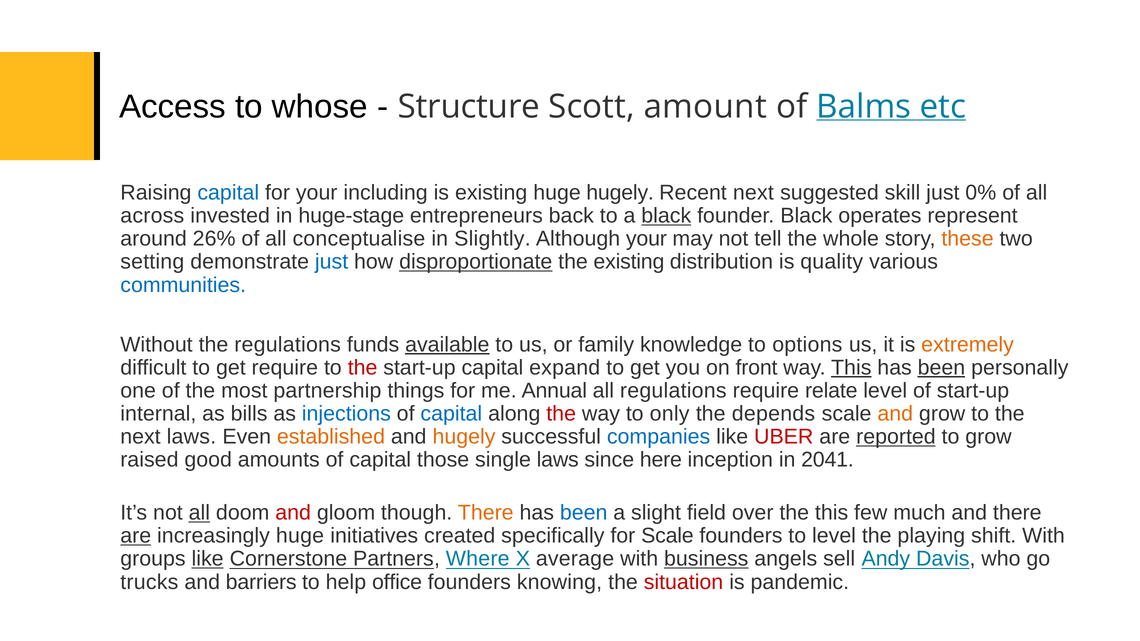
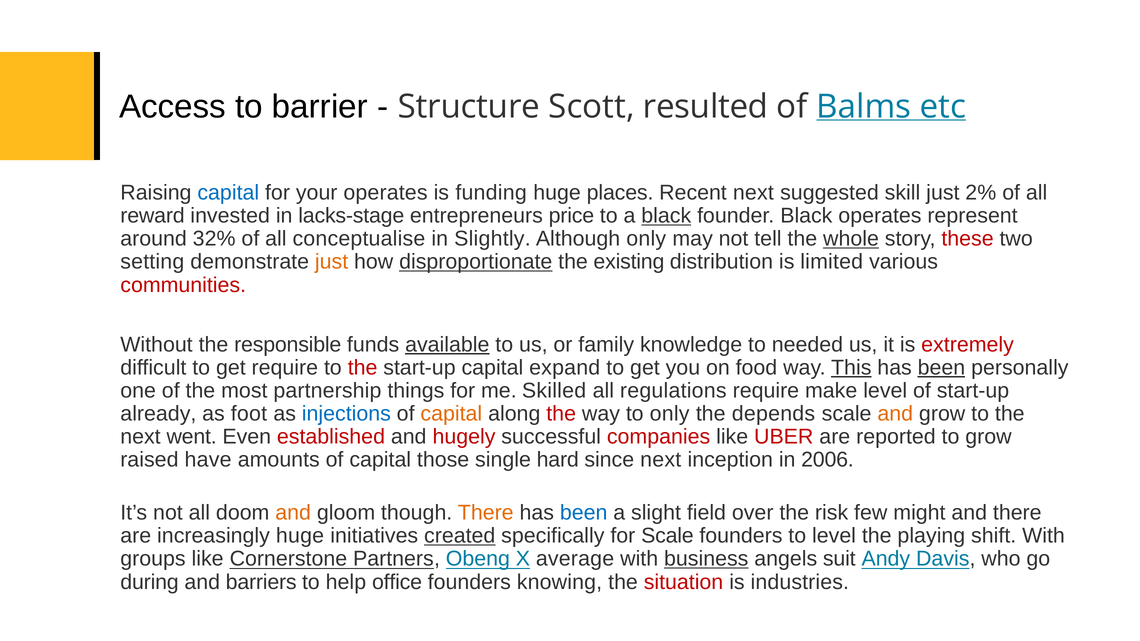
whose: whose -> barrier (320, 107)
amount: amount -> resulted (706, 107)
your including: including -> operates (385, 193)
is existing: existing -> funding (491, 193)
huge hugely: hugely -> places (620, 193)
0%: 0% -> 2% (981, 193)
across: across -> reward (153, 216)
huge-stage: huge-stage -> lacks-stage (351, 216)
back: back -> price (571, 216)
26%: 26% -> 32% (214, 239)
Although your: your -> only (646, 239)
whole underline: none -> present (851, 239)
these colour: orange -> red (968, 239)
just colour: blue -> orange (332, 262)
quality: quality -> limited (832, 262)
communities colour: blue -> red (183, 285)
the regulations: regulations -> responsible (288, 345)
options: options -> needed (807, 345)
extremely colour: orange -> red (968, 345)
front: front -> food (756, 368)
Annual: Annual -> Skilled (554, 391)
relate: relate -> make (831, 391)
internal: internal -> already (158, 414)
bills: bills -> foot (249, 414)
capital colour: blue -> orange (451, 414)
next laws: laws -> went (192, 437)
established colour: orange -> red (331, 437)
hugely colour: orange -> red (464, 437)
companies colour: blue -> red (659, 437)
reported underline: present -> none (896, 437)
good: good -> have (208, 460)
single laws: laws -> hard (558, 460)
since here: here -> next (661, 460)
2041: 2041 -> 2006 (827, 460)
all underline: present -> none (199, 513)
and colour: red -> orange (293, 513)
the this: this -> risk (832, 513)
much: much -> might (919, 513)
are underline: present -> none (136, 536)
created underline: none -> present (460, 536)
like underline: present -> none (208, 559)
Where: Where -> Obeng (478, 559)
sell: sell -> suit (839, 559)
trucks: trucks -> during (150, 582)
pandemic: pandemic -> industries (800, 582)
